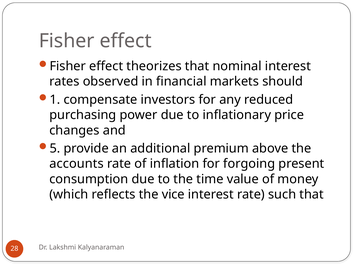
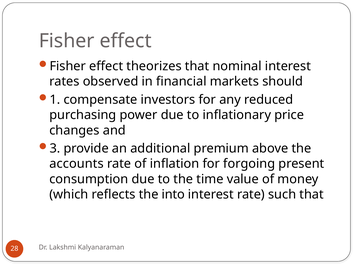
5: 5 -> 3 (55, 148)
vice: vice -> into (173, 194)
